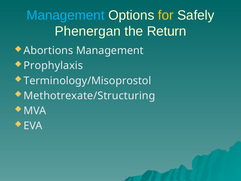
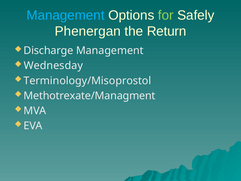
for colour: yellow -> light green (166, 15)
Abortions: Abortions -> Discharge (48, 51)
Prophylaxis: Prophylaxis -> Wednesday (53, 66)
Methotrexate/Structuring: Methotrexate/Structuring -> Methotrexate/Managment (89, 96)
